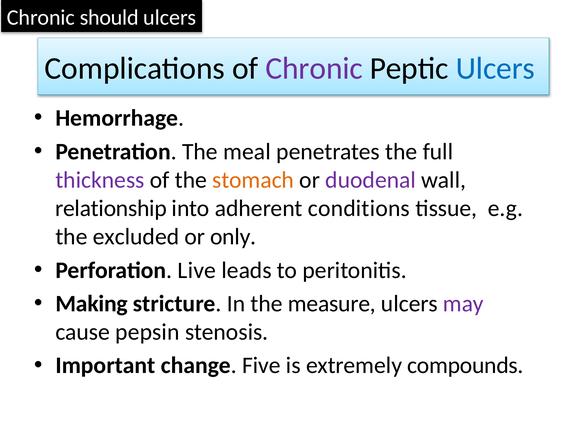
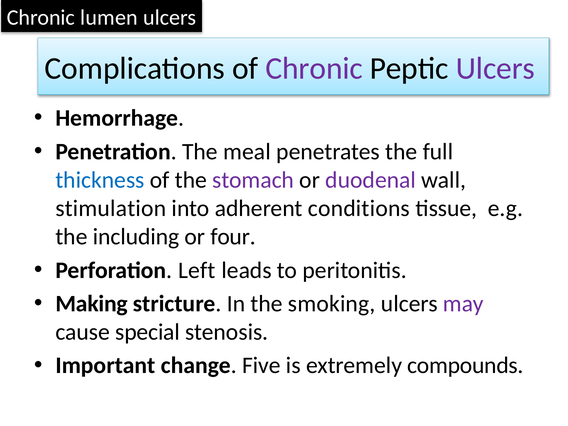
should: should -> lumen (109, 18)
Ulcers colour: blue -> purple (495, 68)
thickness colour: purple -> blue (100, 180)
stomach colour: orange -> purple (253, 180)
relationship: relationship -> stimulation (111, 208)
excluded: excluded -> including (136, 237)
only: only -> four (233, 237)
Live: Live -> Left (197, 270)
measure: measure -> smoking (332, 304)
pepsin: pepsin -> special (148, 332)
